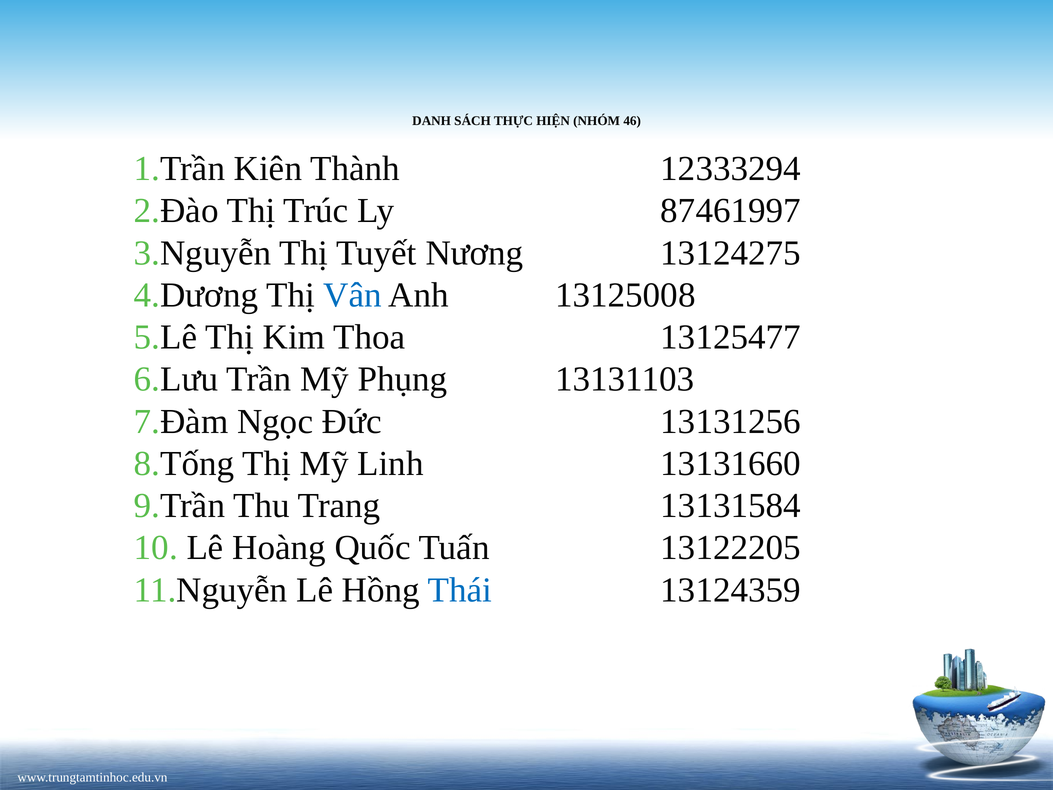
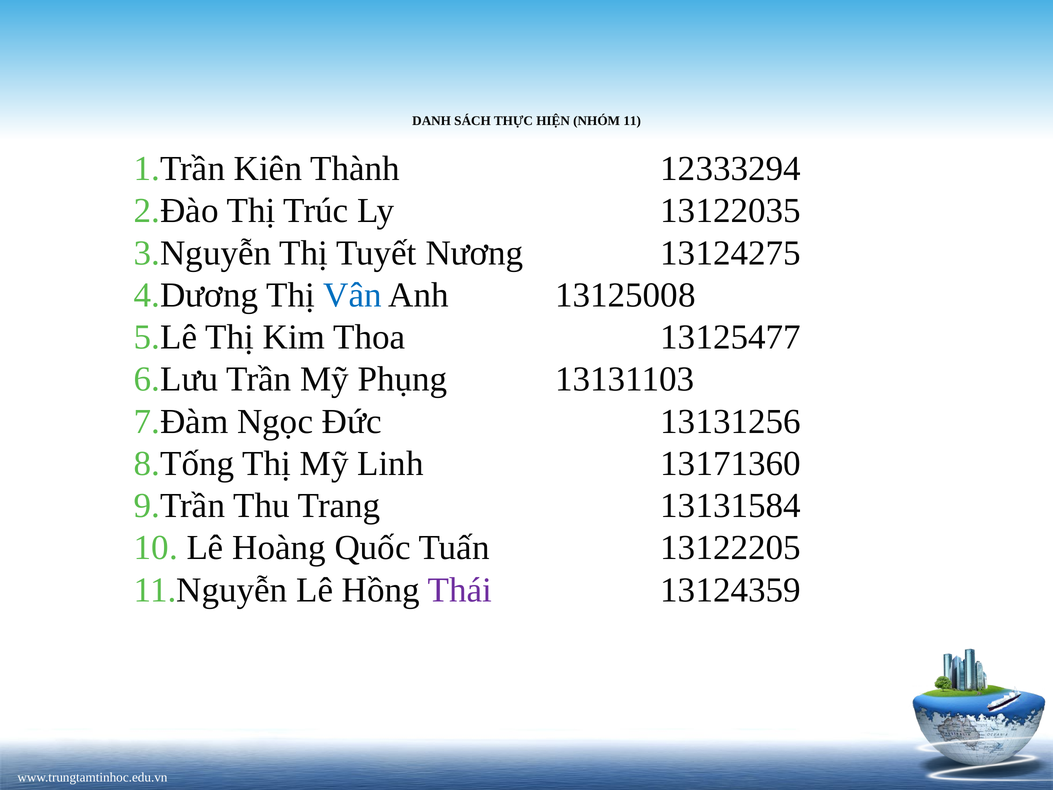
46: 46 -> 11 (632, 121)
87461997: 87461997 -> 13122035 (731, 211)
13131660: 13131660 -> 13171360 (731, 463)
Thái colour: blue -> purple (460, 590)
